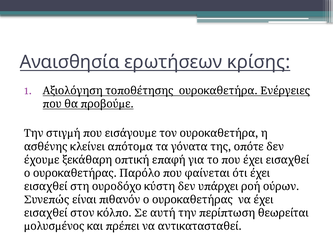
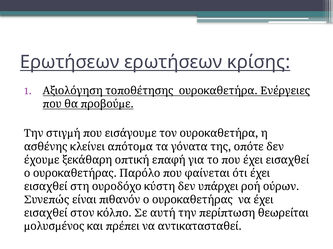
Αναισθησία: Αναισθησία -> Ερωτήσεων (70, 62)
